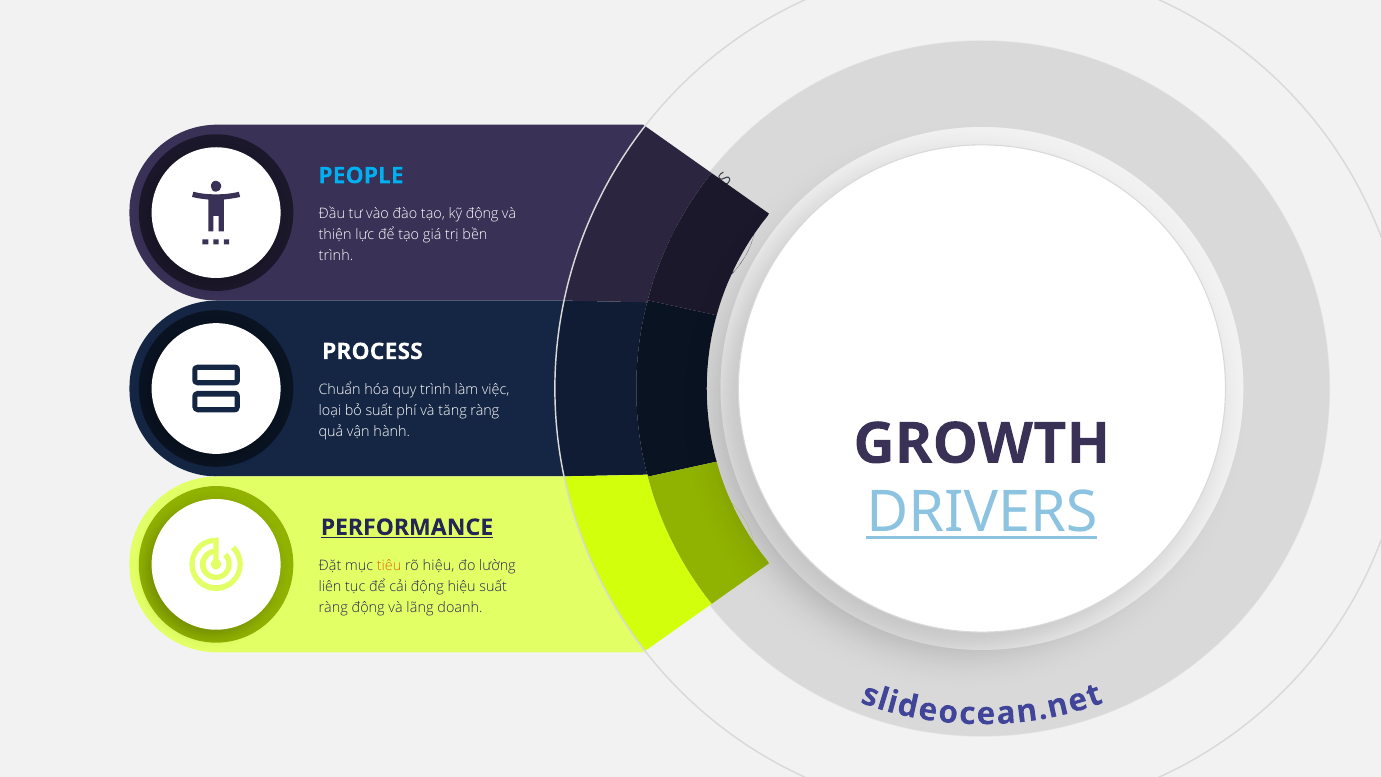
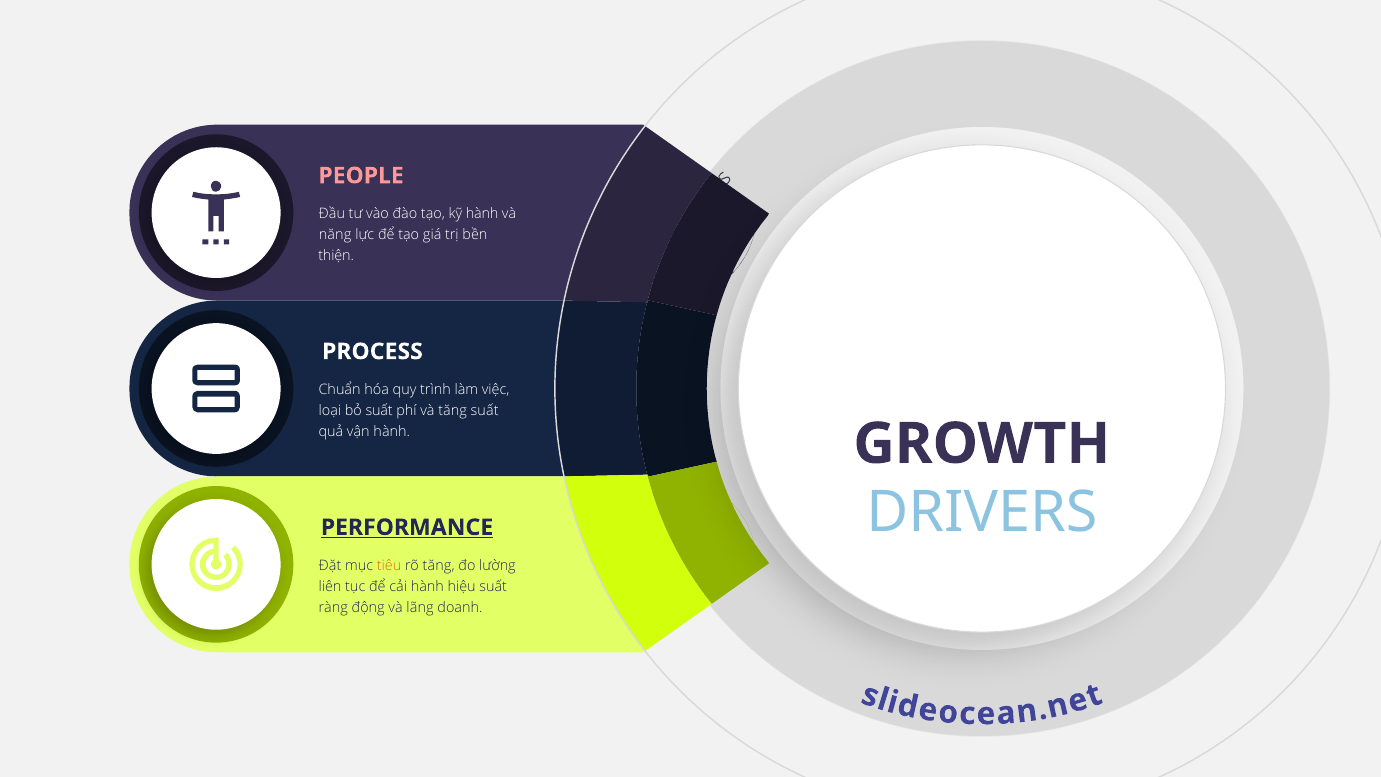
PEOPLE colour: light blue -> pink (361, 176)
kỹ động: động -> hành (482, 214)
thiện: thiện -> năng (335, 235)
trình: trình -> thiện (336, 256)
tăng ràng: ràng -> suất (485, 411)
DRIVERS underline: present -> none (982, 513)
rõ hiệu: hiệu -> tăng (439, 566)
cải động: động -> hành (427, 586)
